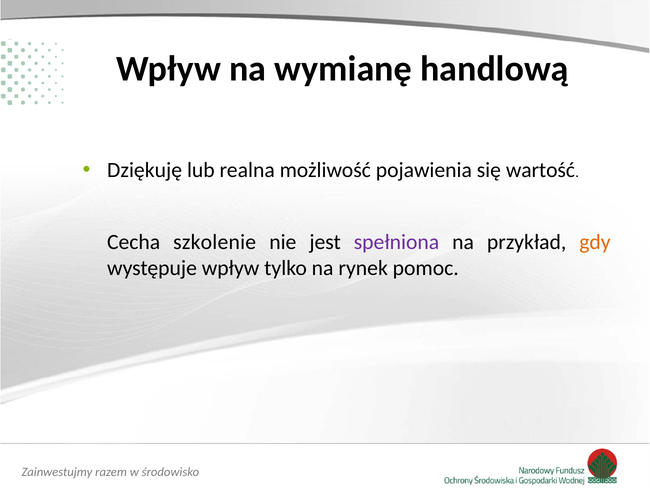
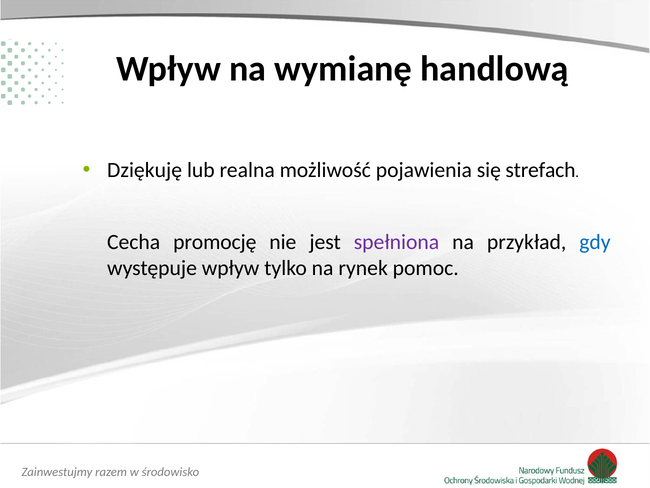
wartość: wartość -> strefach (540, 170)
szkolenie: szkolenie -> promocję (215, 242)
gdy colour: orange -> blue (595, 242)
